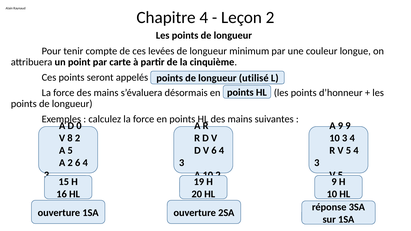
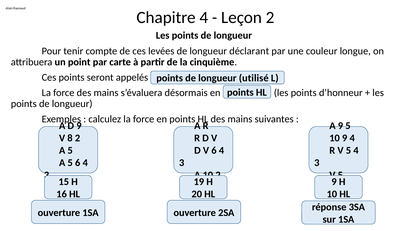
minimum: minimum -> déclarant (249, 51)
0: 0 -> 9 (79, 126)
9 9: 9 -> 5 (348, 126)
3: 3 -> 9 (345, 138)
2: 2 -> 5 (70, 163)
